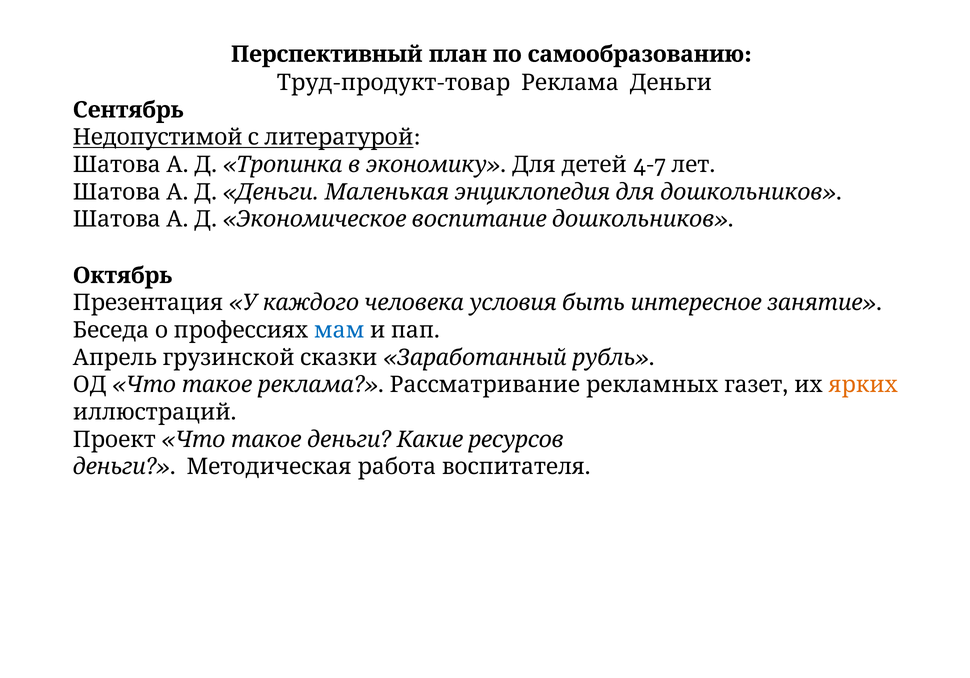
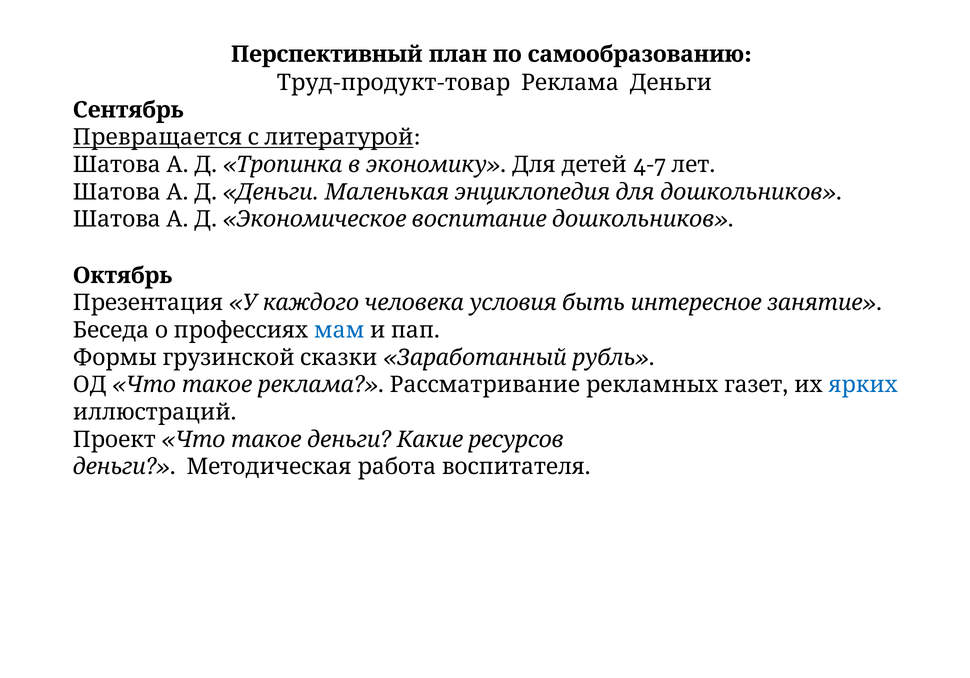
Недопустимой: Недопустимой -> Превращается (158, 138)
Апрель: Апрель -> Формы (115, 358)
ярких colour: orange -> blue (863, 385)
